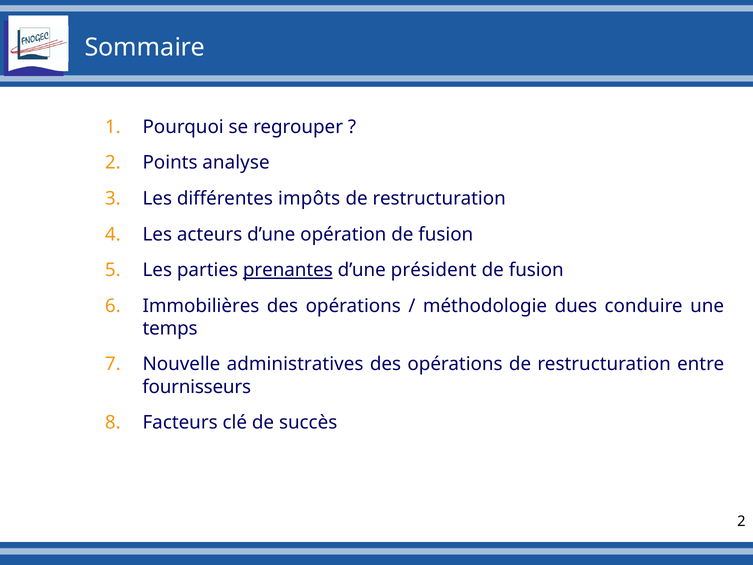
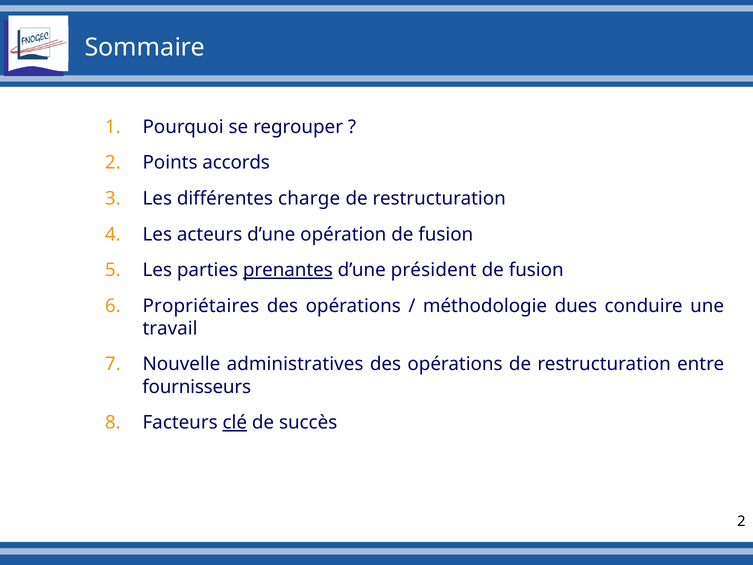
analyse: analyse -> accords (236, 163)
impôts: impôts -> charge (309, 198)
Immobilières: Immobilières -> Propriétaires (201, 306)
temps: temps -> travail (170, 328)
clé underline: none -> present (235, 422)
